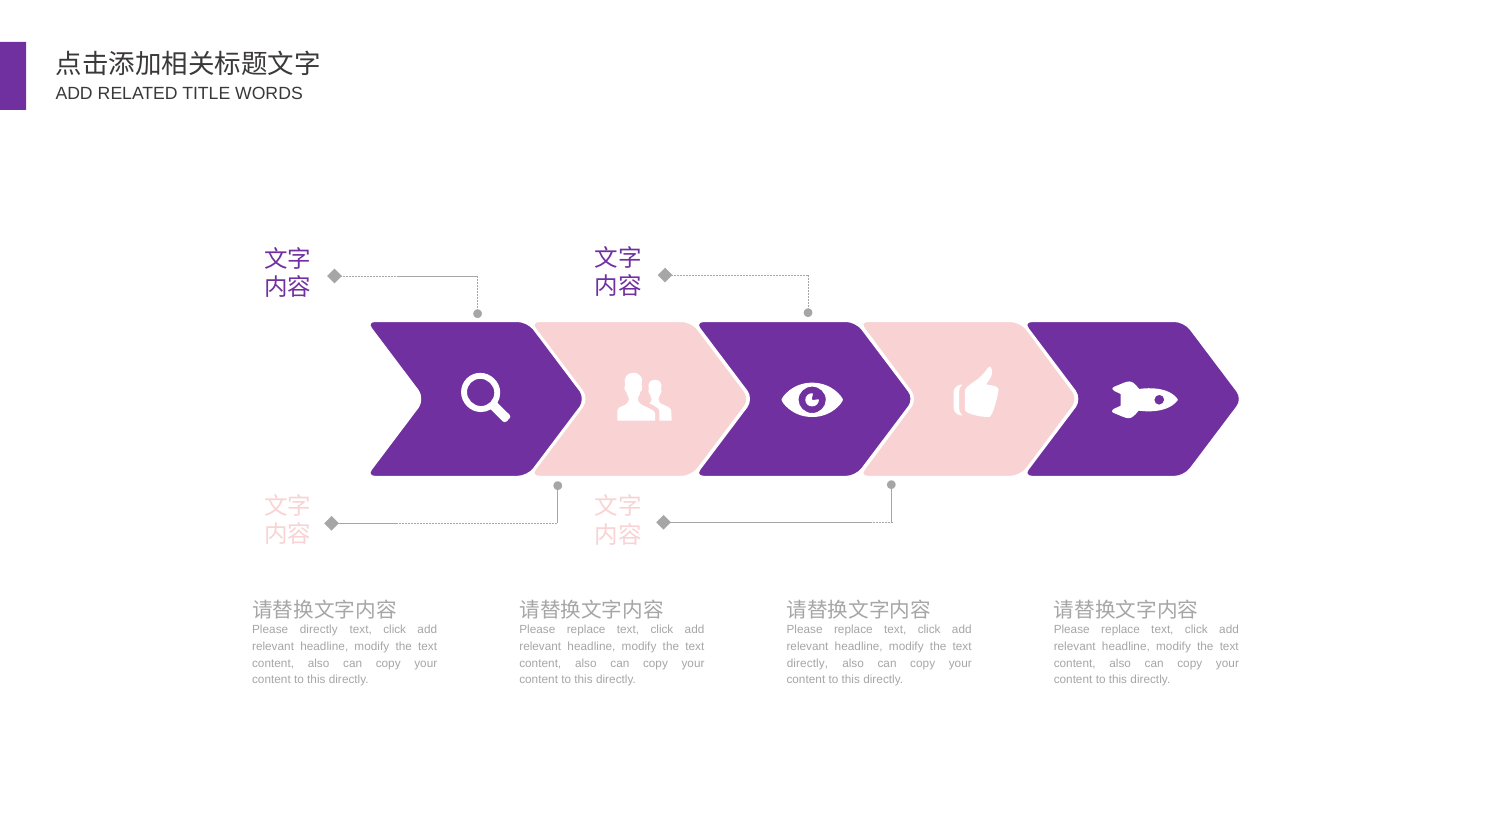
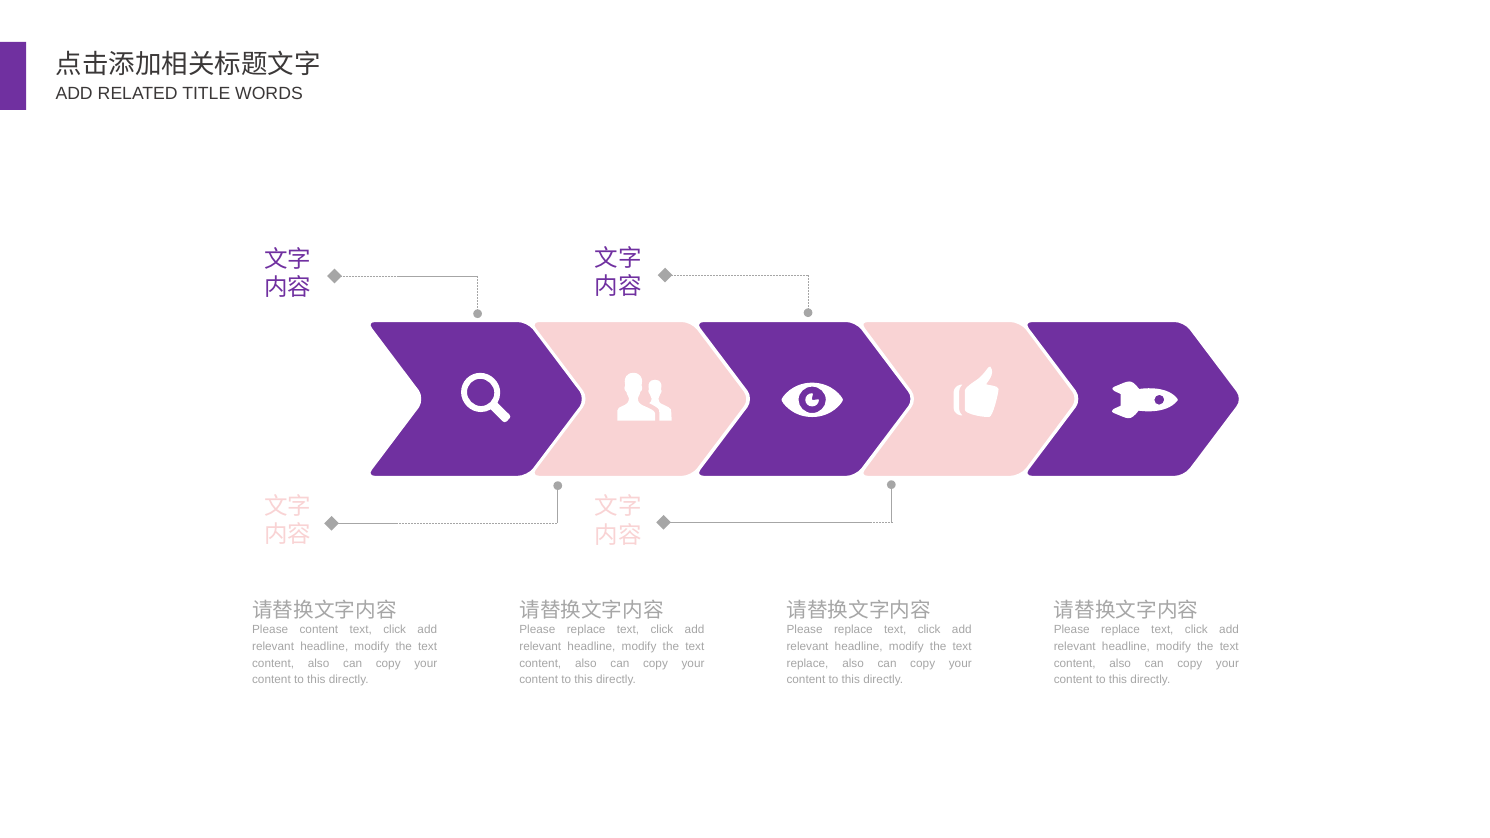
Please directly: directly -> content (319, 629)
directly: directly -> replace (808, 663)
